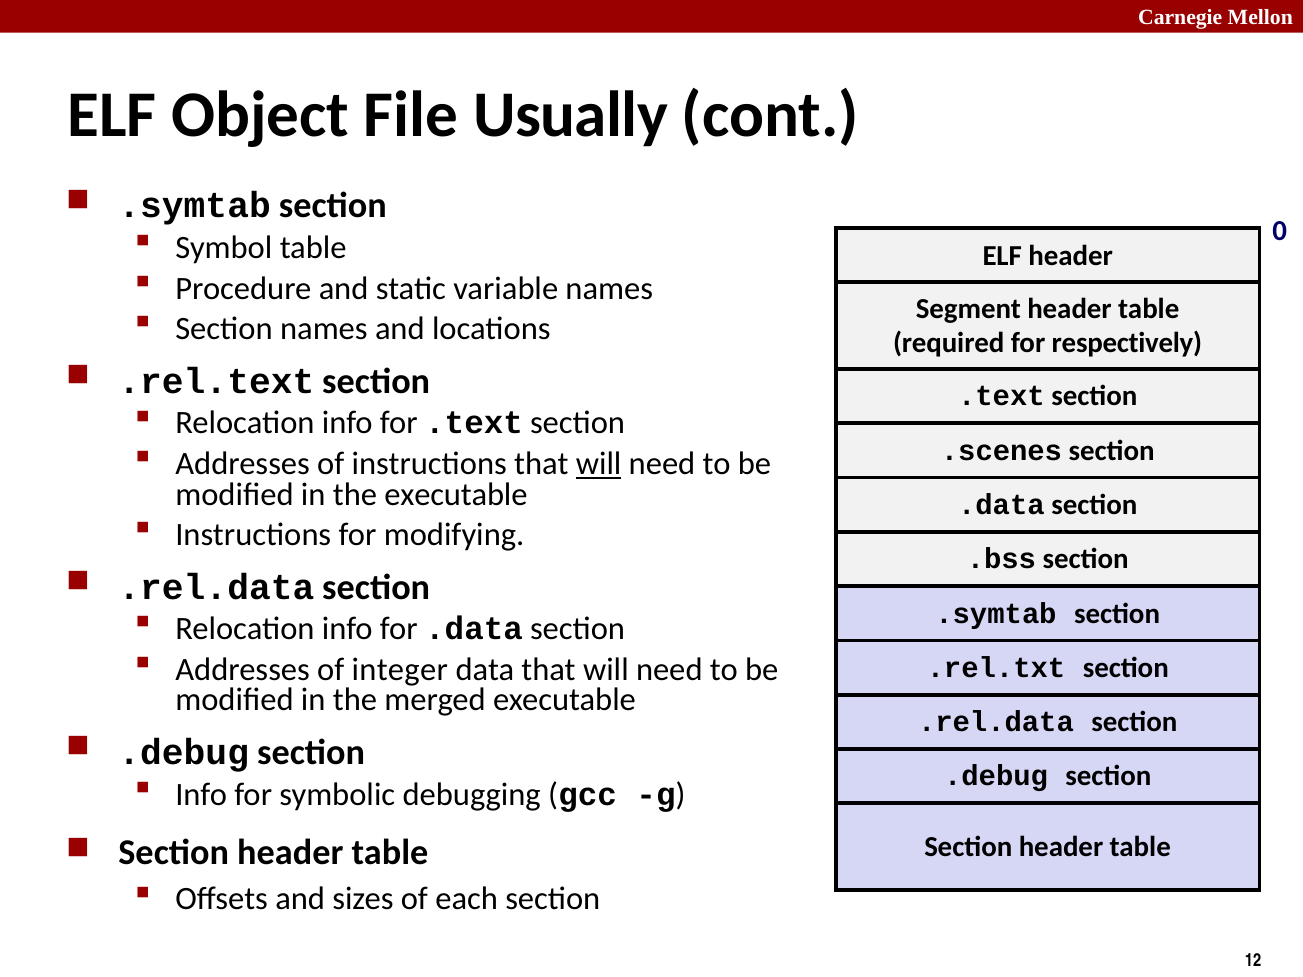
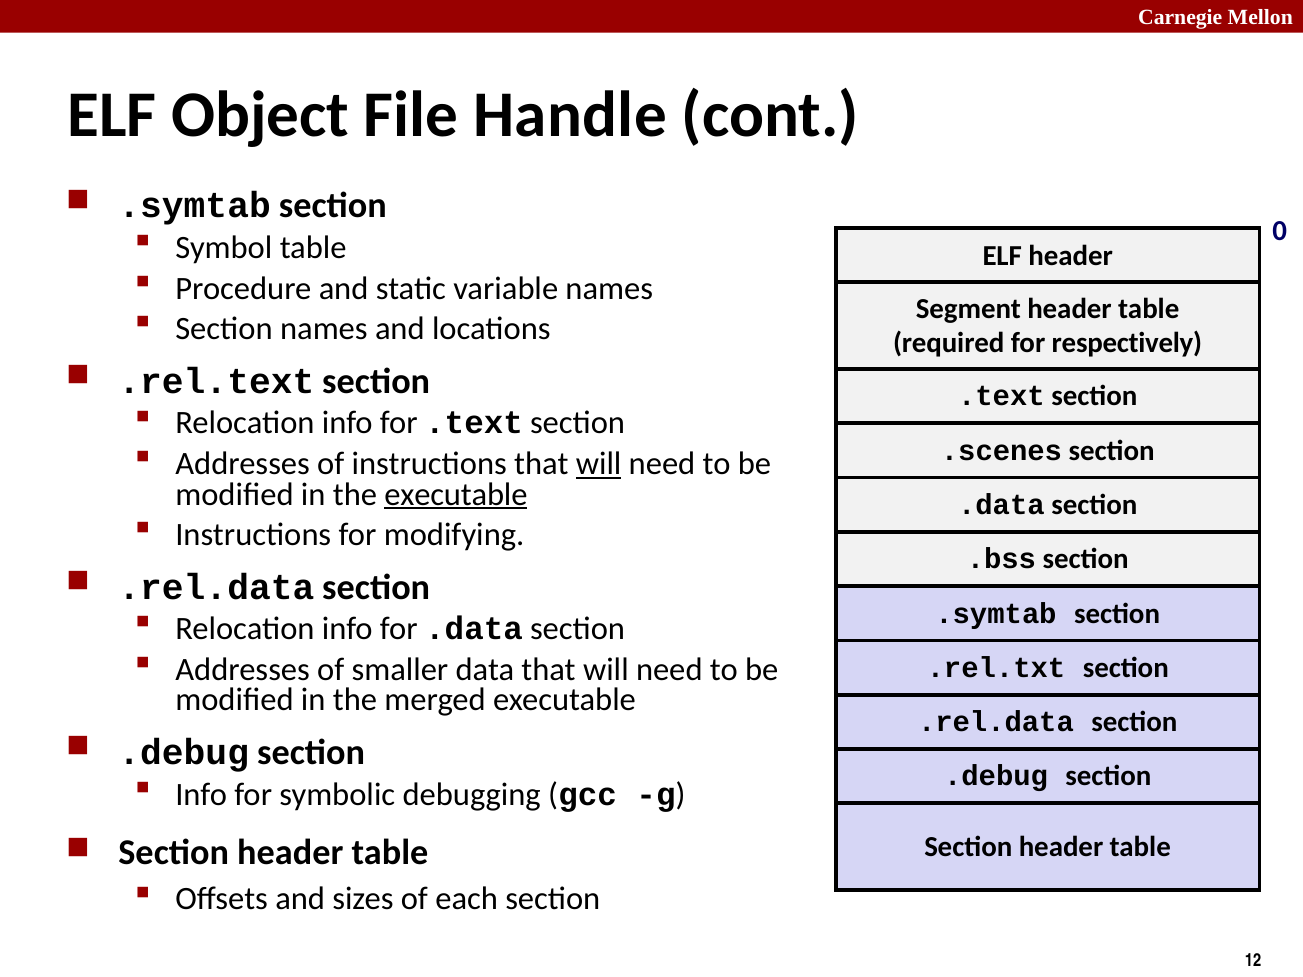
Usually: Usually -> Handle (570, 115)
executable underline: none -> present (456, 494)
integer: integer -> smaller (400, 670)
